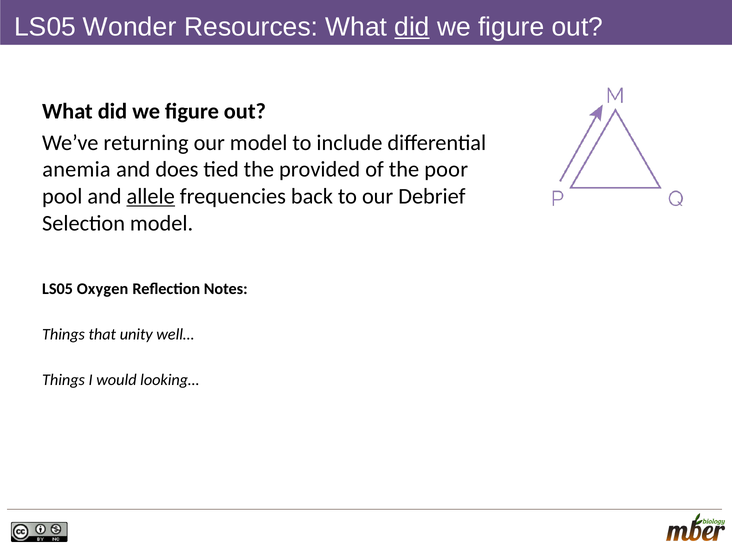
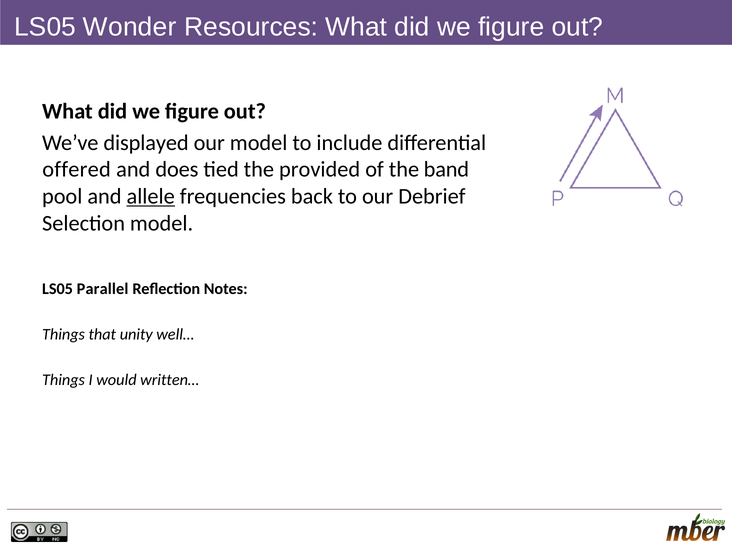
did underline: present -> none (412, 27)
returning: returning -> displayed (146, 143)
anemia: anemia -> offered (77, 170)
poor: poor -> band (446, 170)
Oxygen: Oxygen -> Parallel (103, 289)
looking…: looking… -> written… (170, 380)
